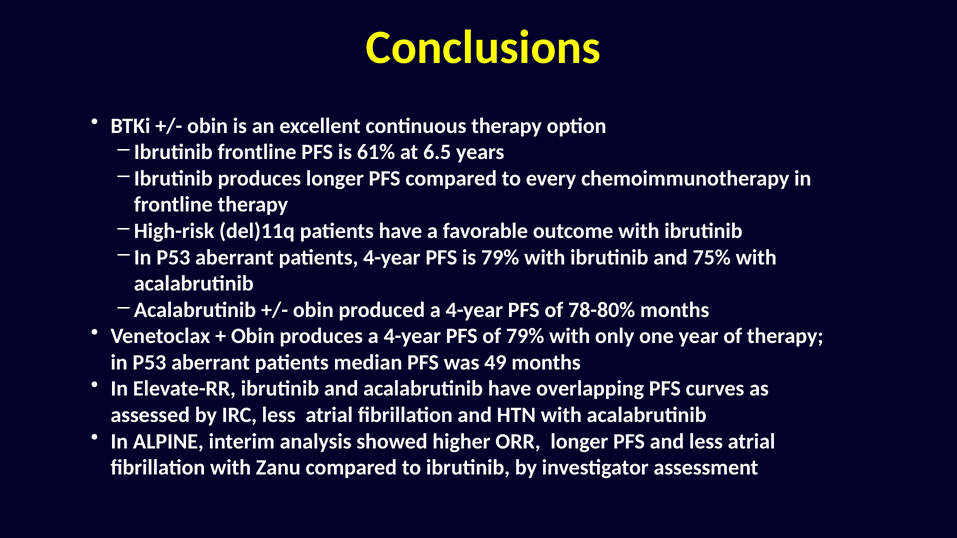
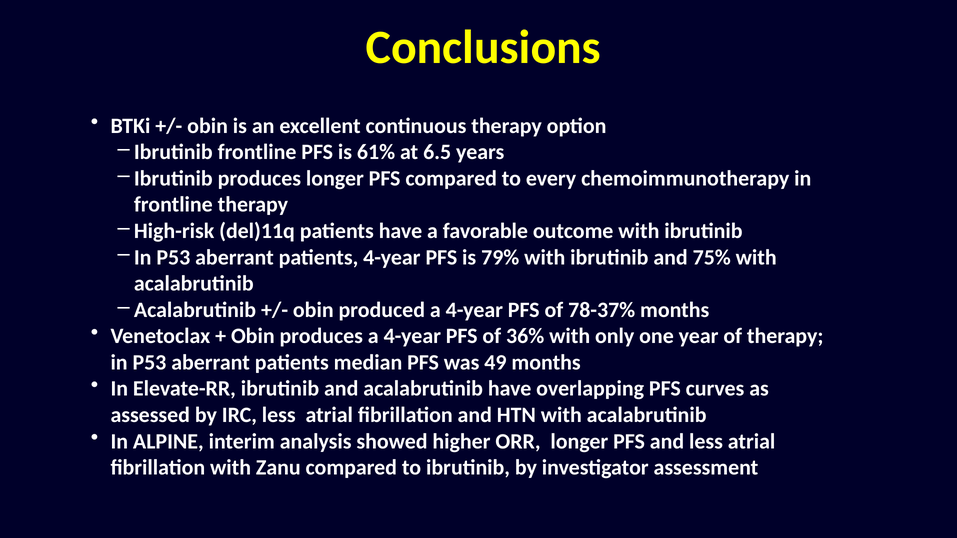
78-80%: 78-80% -> 78-37% (602, 310)
of 79%: 79% -> 36% (525, 336)
